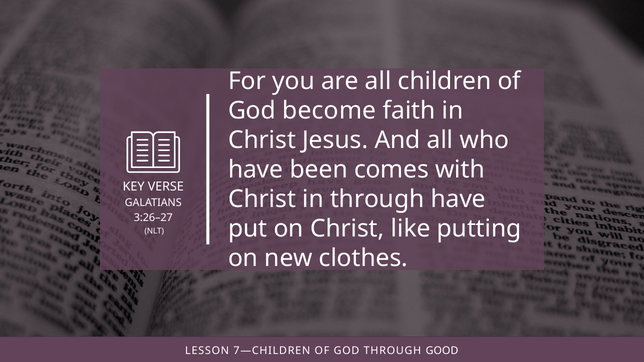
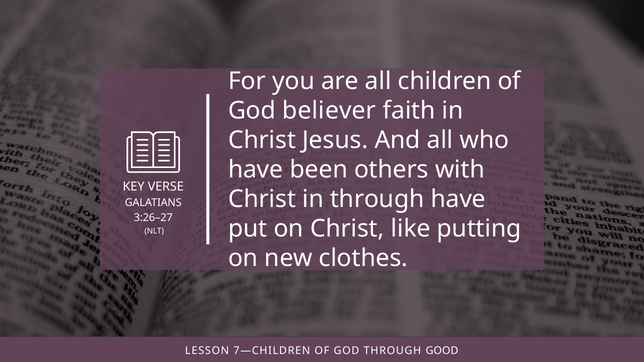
become: become -> believer (329, 111)
comes: comes -> others (391, 170)
